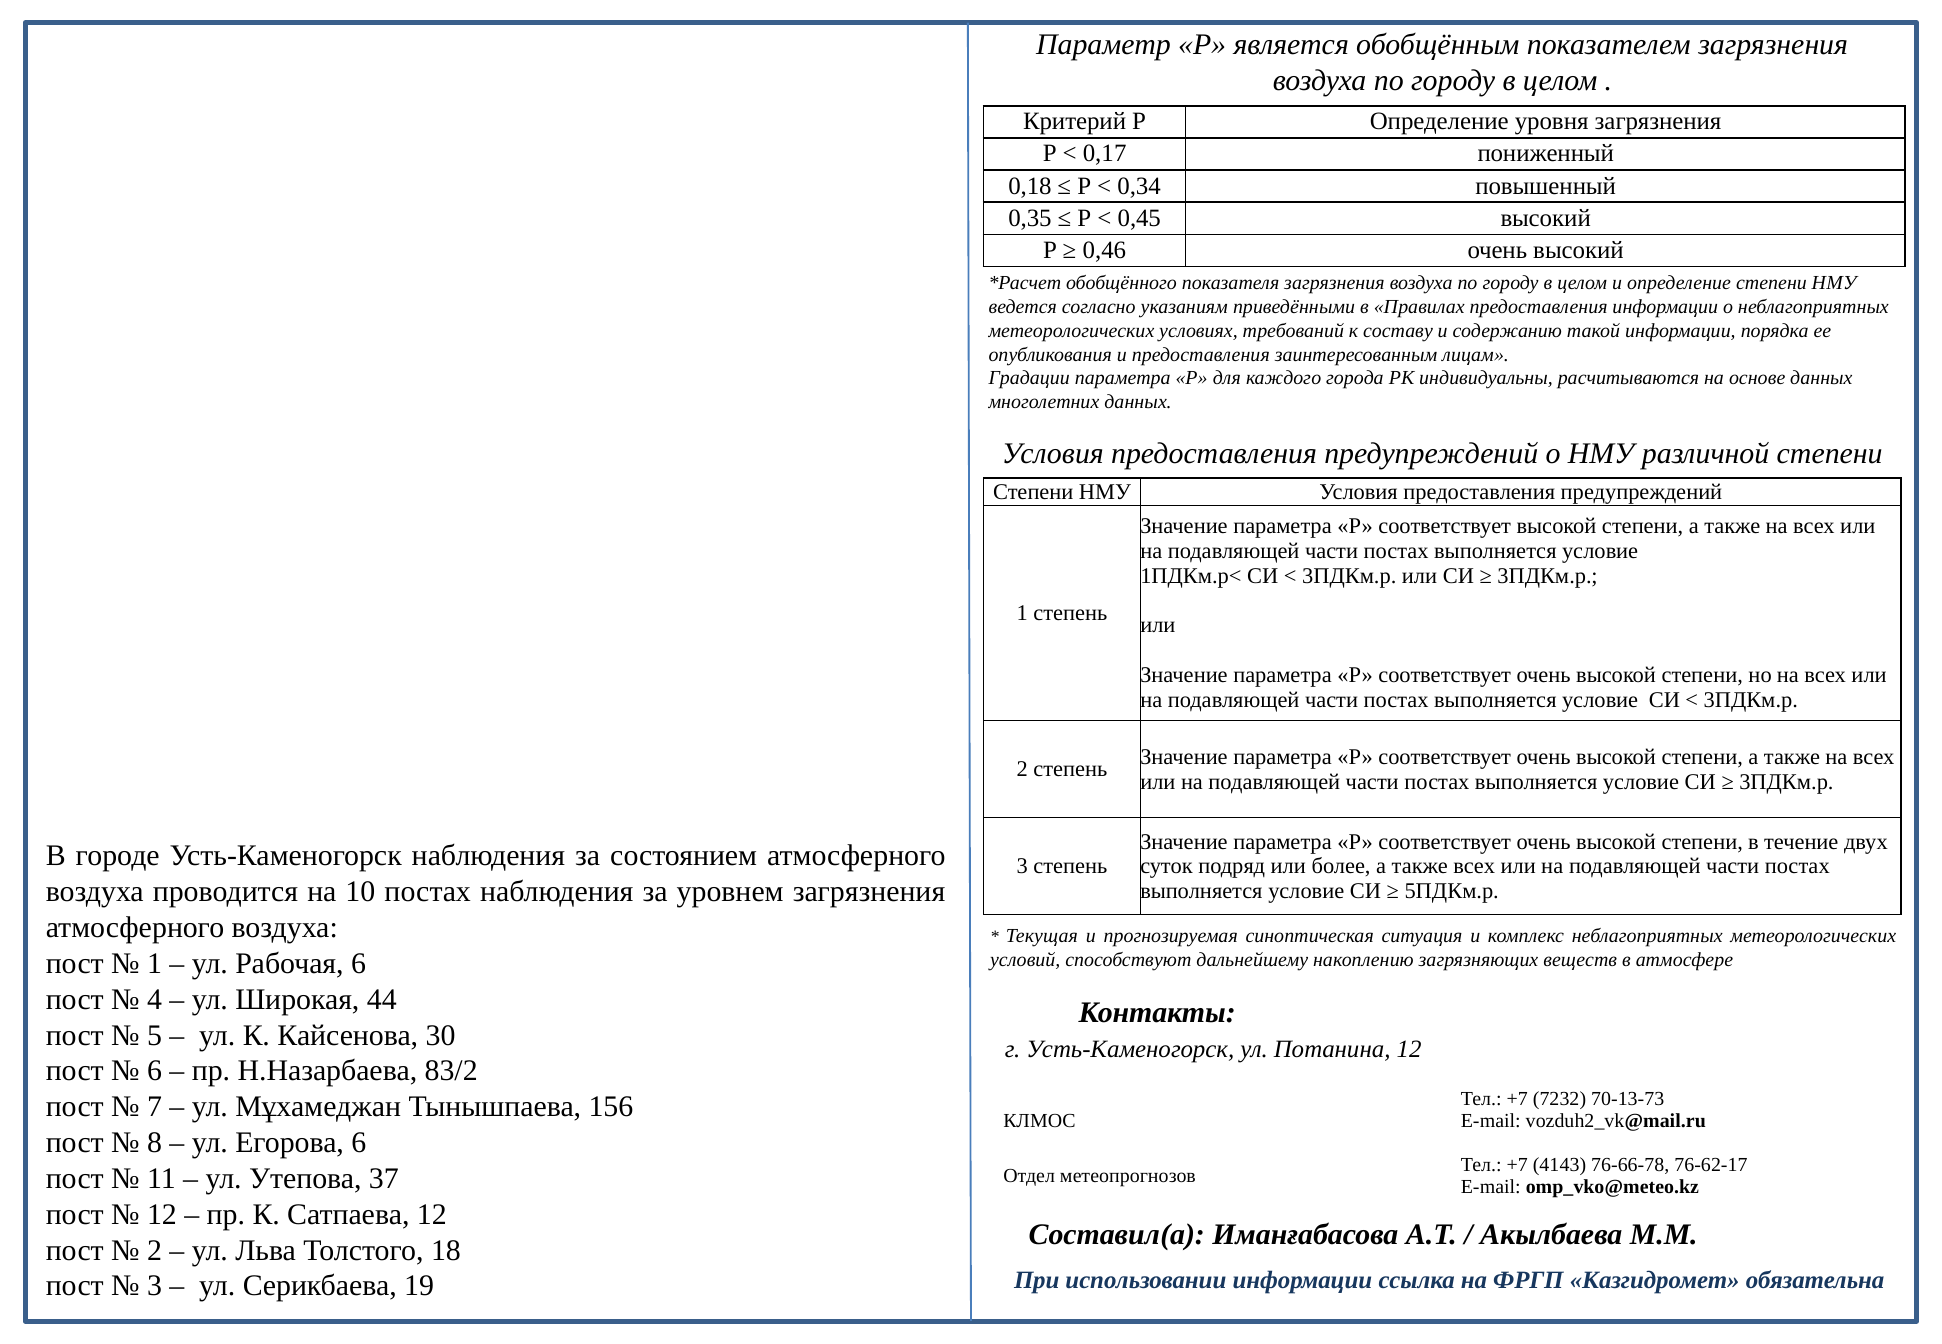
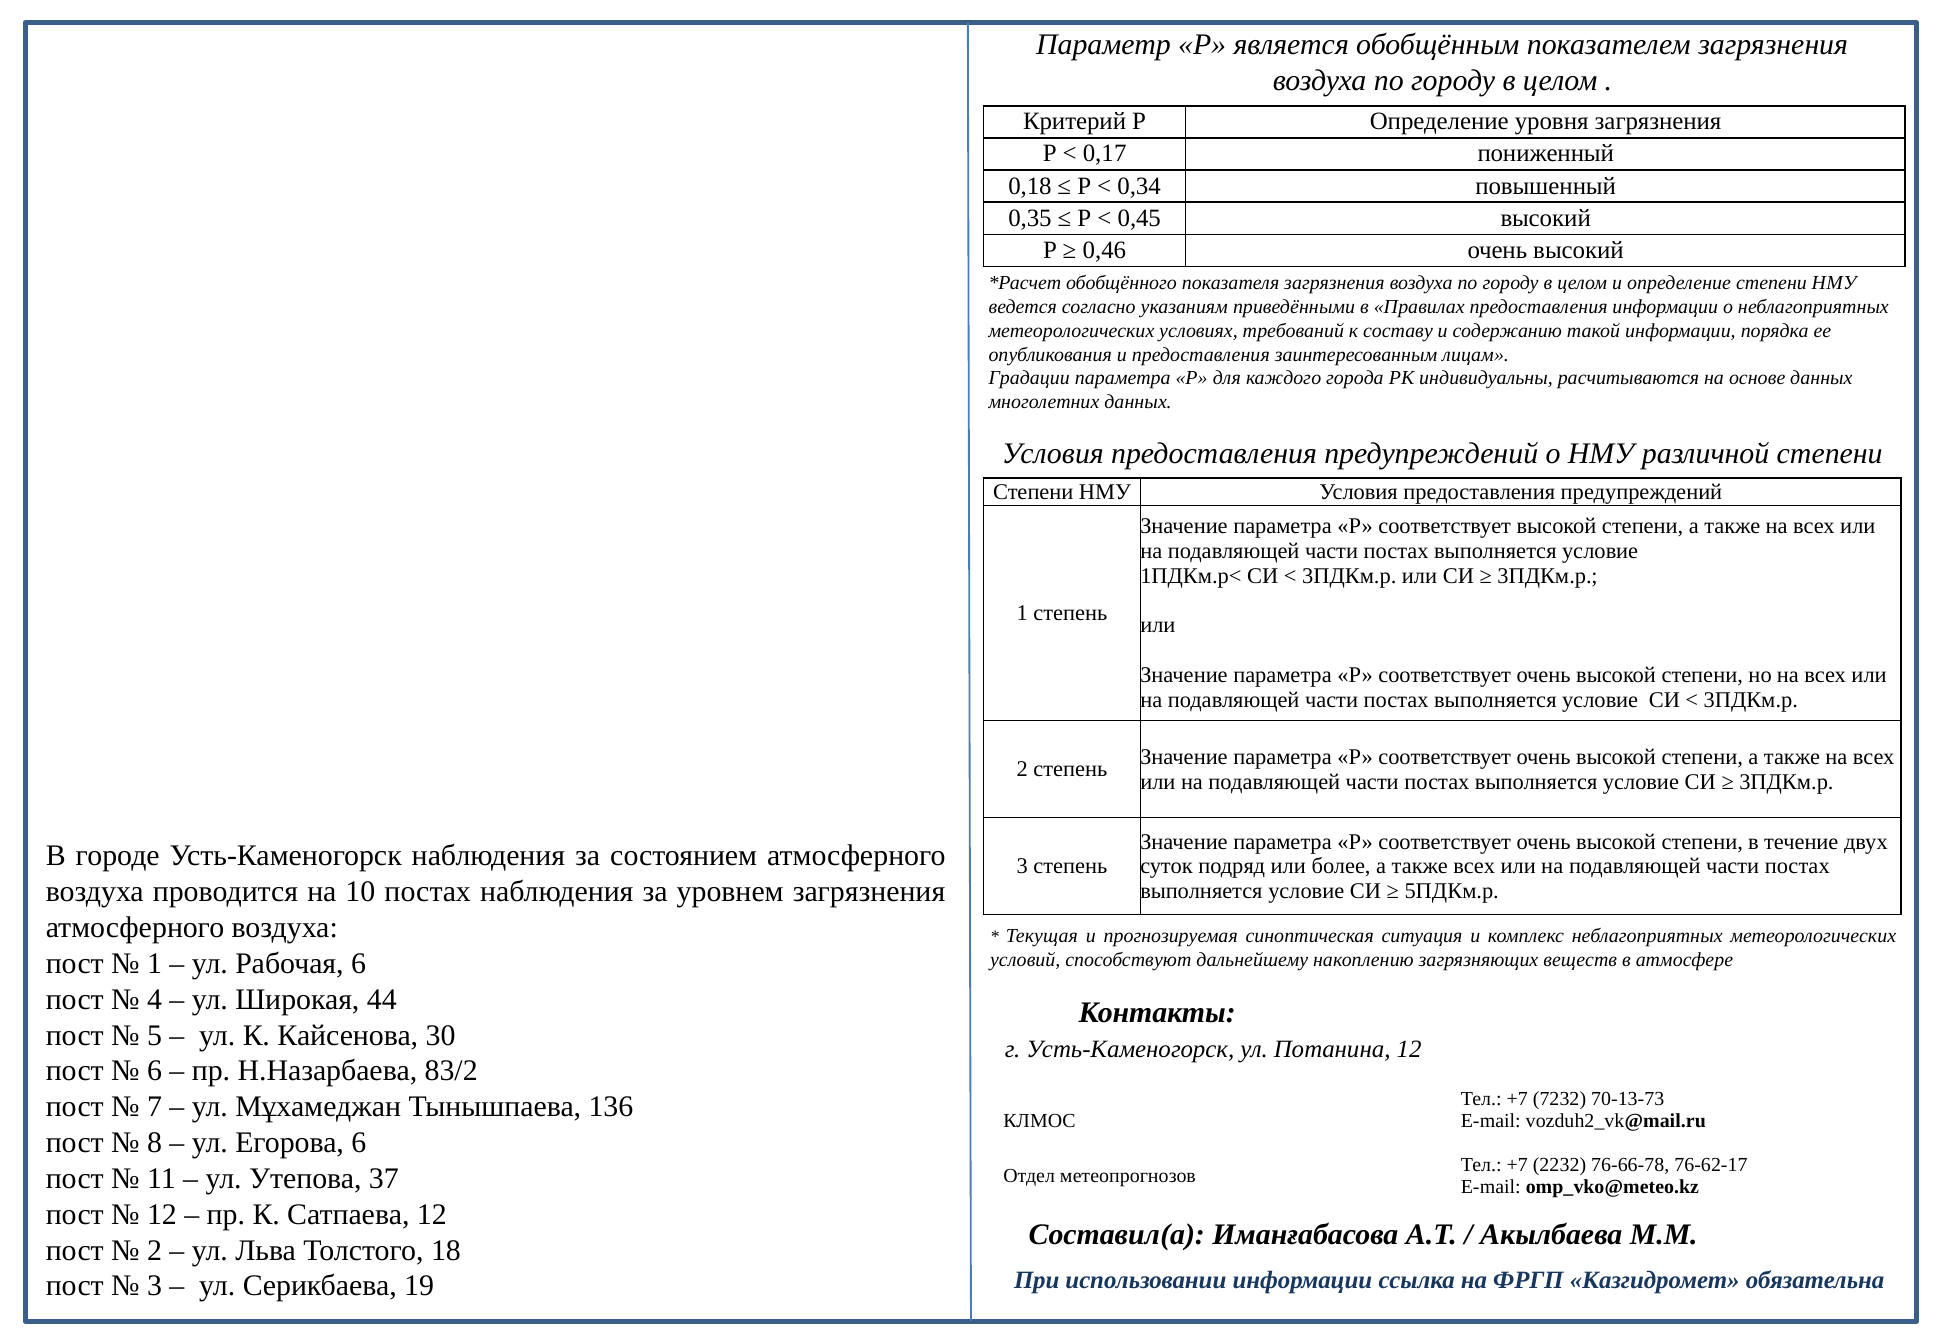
156: 156 -> 136 (611, 1107)
4143: 4143 -> 2232 (1559, 1165)
